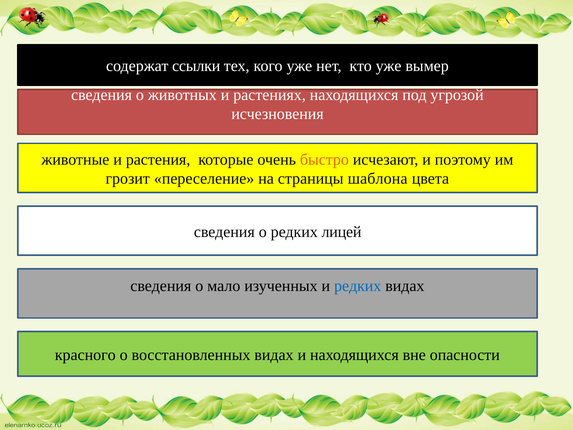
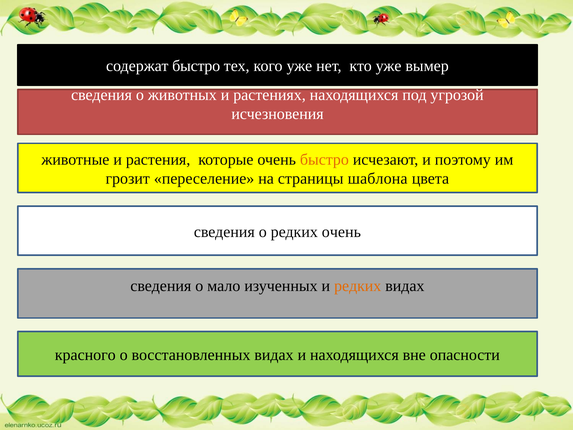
содержат ссылки: ссылки -> быстро (196, 66)
редких лицей: лицей -> очень (341, 232)
редких colour: blue -> orange (358, 286)
